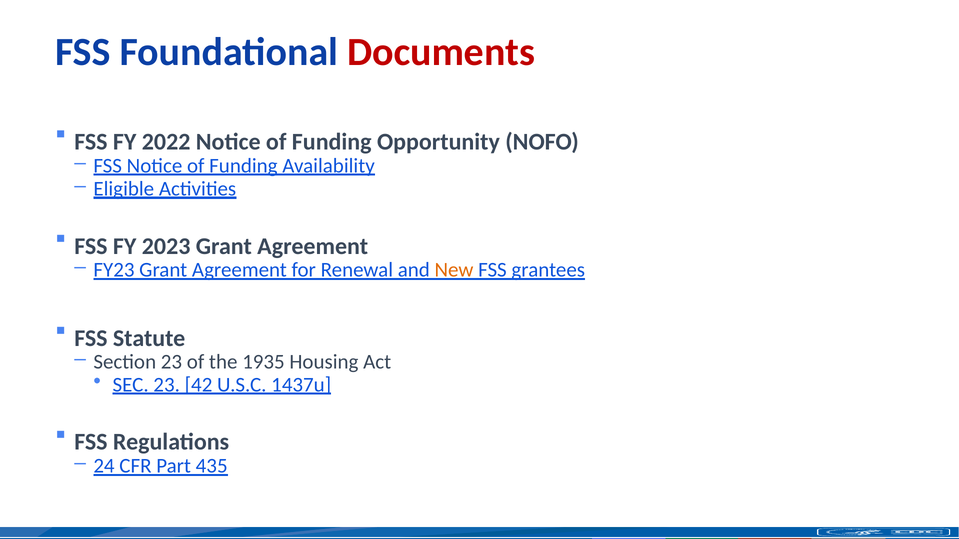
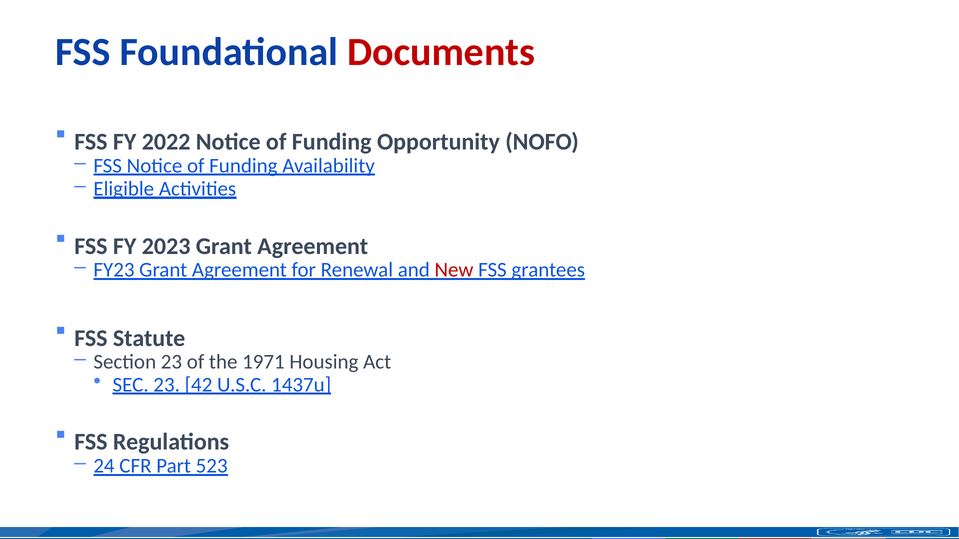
New colour: orange -> red (454, 270)
1935: 1935 -> 1971 (263, 362)
435: 435 -> 523 (212, 466)
